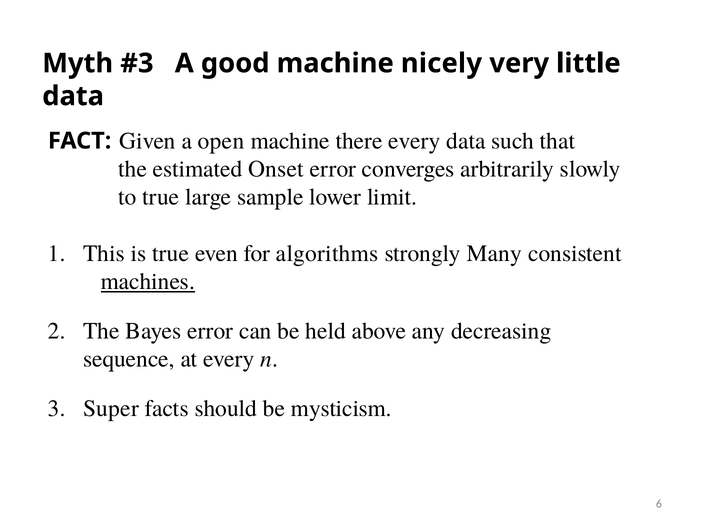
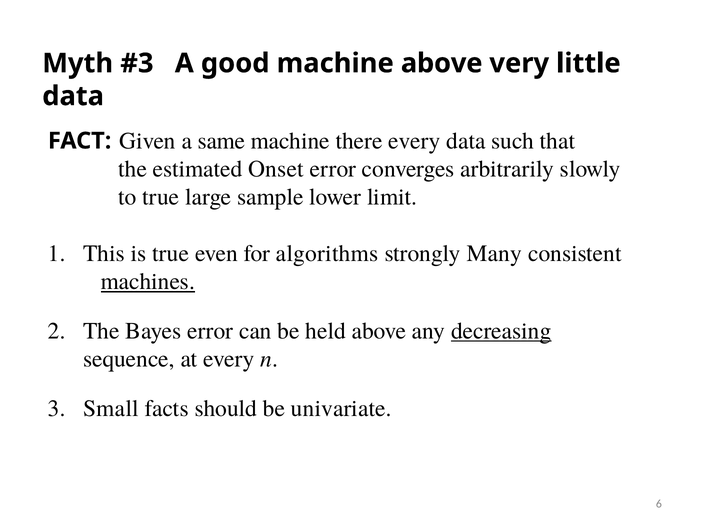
machine nicely: nicely -> above (442, 63)
open: open -> same (221, 141)
decreasing underline: none -> present (501, 331)
Super: Super -> Small (111, 408)
mysticism: mysticism -> univariate (341, 408)
